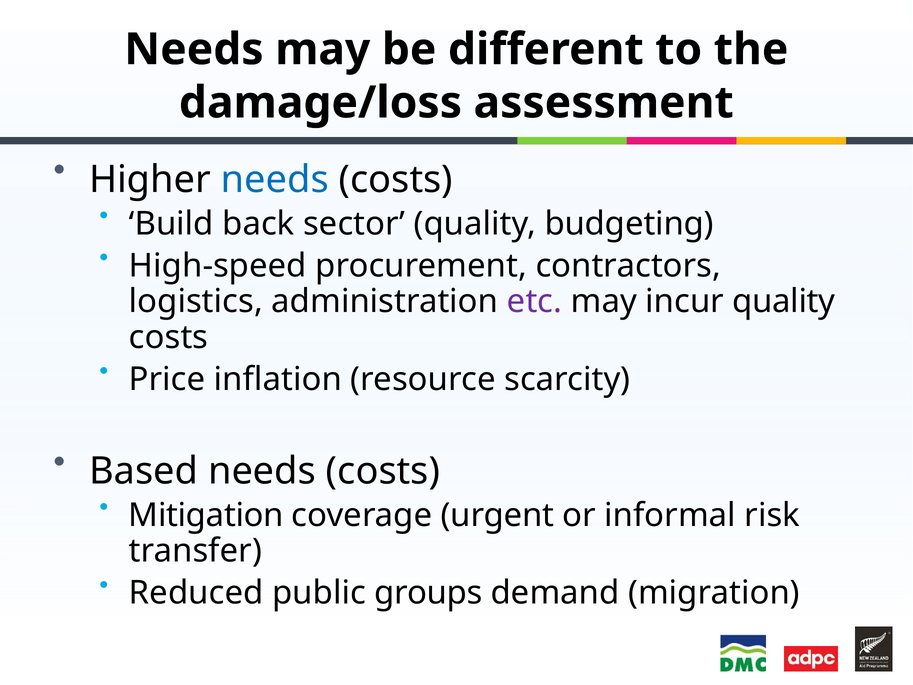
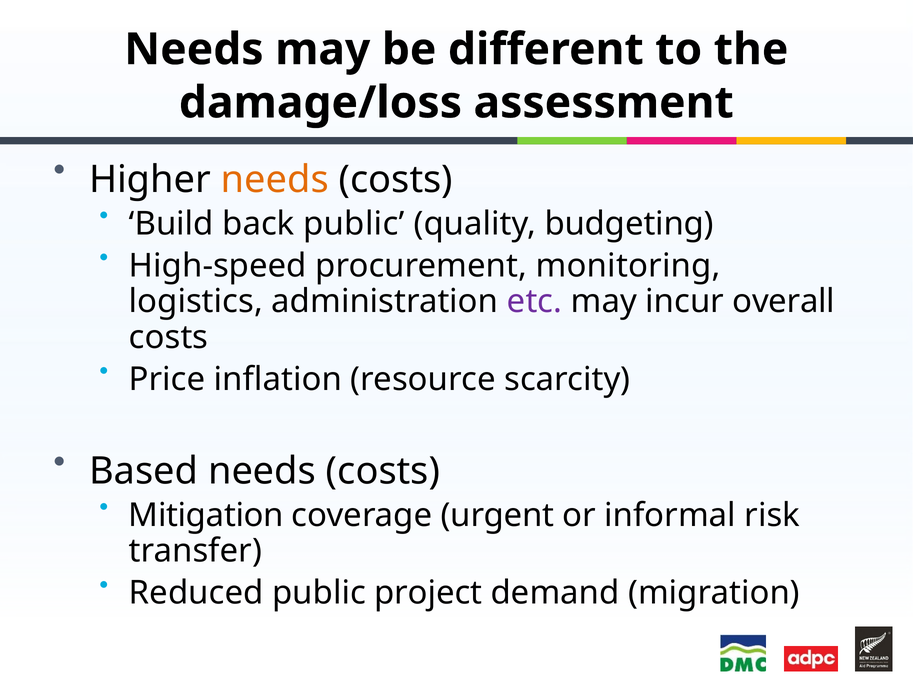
needs colour: blue -> orange (275, 180)
back sector: sector -> public (354, 224)
contractors: contractors -> monitoring (628, 266)
incur quality: quality -> overall (784, 301)
groups: groups -> project (428, 593)
